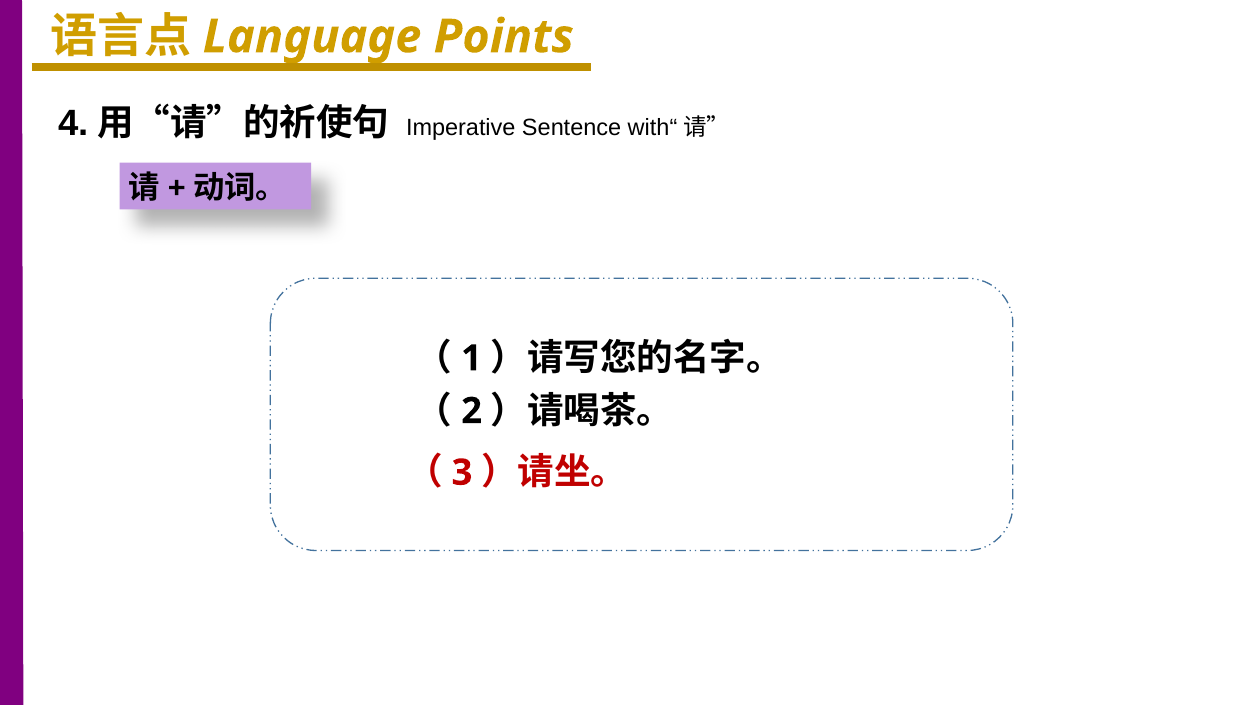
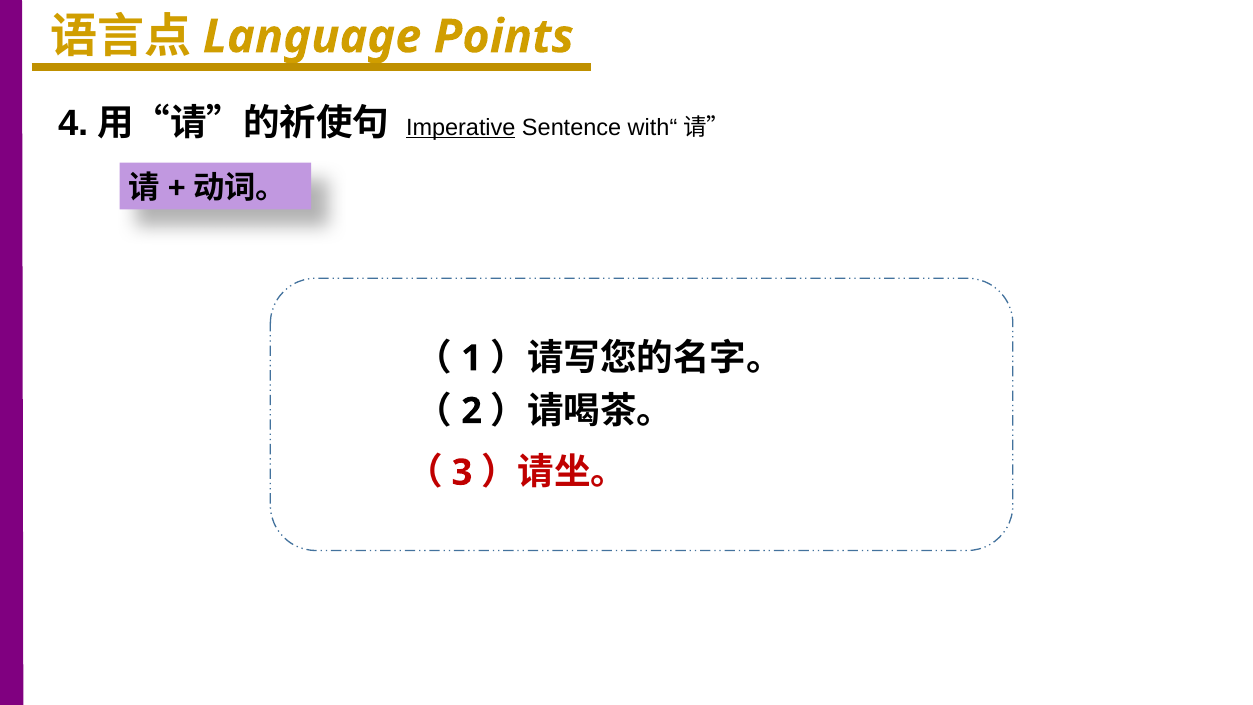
Imperative underline: none -> present (461, 127)
